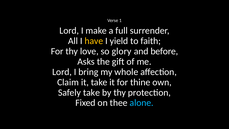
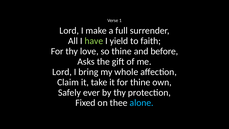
have colour: yellow -> light green (94, 41)
so glory: glory -> thine (122, 51)
Safely take: take -> ever (92, 92)
